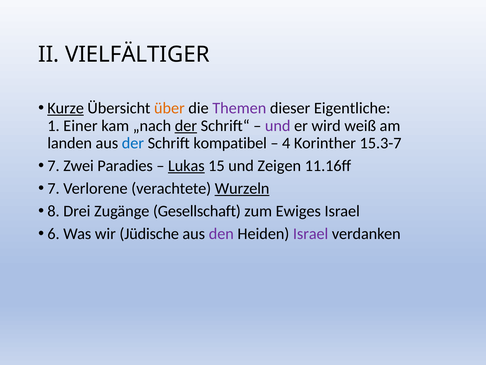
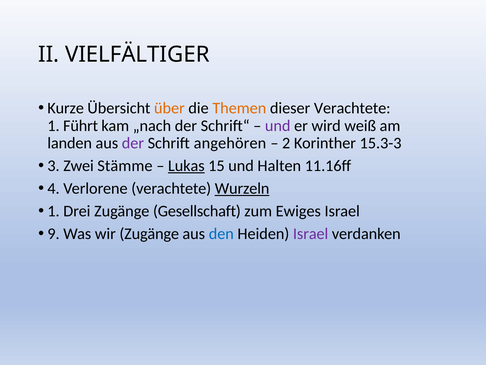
Kurze underline: present -> none (66, 108)
Themen colour: purple -> orange (239, 108)
dieser Eigentliche: Eigentliche -> Verachtete (352, 108)
Einer: Einer -> Führt (81, 126)
der underline: present -> none (186, 126)
der colour: blue -> purple (133, 143)
kompatibel: kompatibel -> angehören (230, 143)
4: 4 -> 2 (286, 143)
15.3-7: 15.3-7 -> 15.3-3 (381, 143)
7: 7 -> 3 (54, 166)
Paradies: Paradies -> Stämme (125, 166)
Zeigen: Zeigen -> Halten (279, 166)
7: 7 -> 4 (54, 188)
8: 8 -> 1 (54, 211)
6: 6 -> 9 (54, 233)
wir Jüdische: Jüdische -> Zugänge (149, 233)
den colour: purple -> blue (221, 233)
